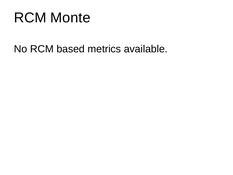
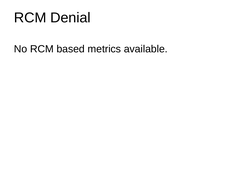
Monte: Monte -> Denial (70, 18)
